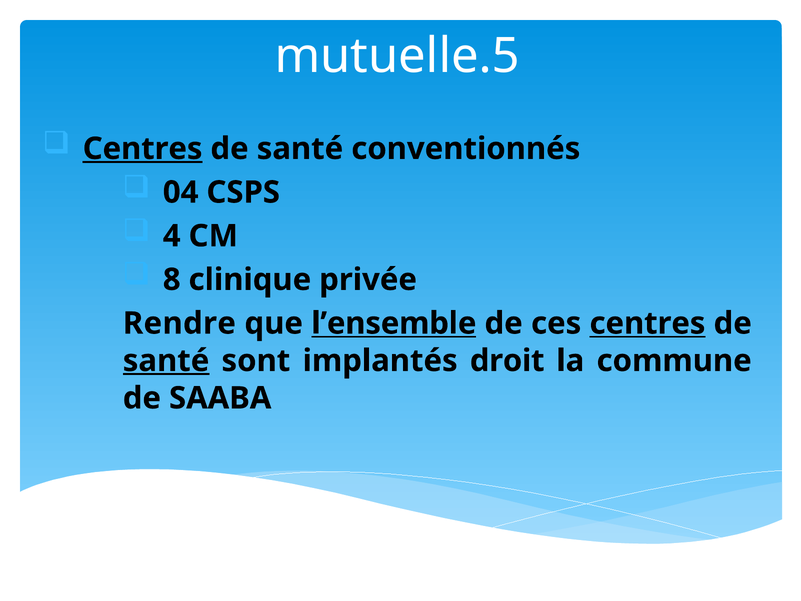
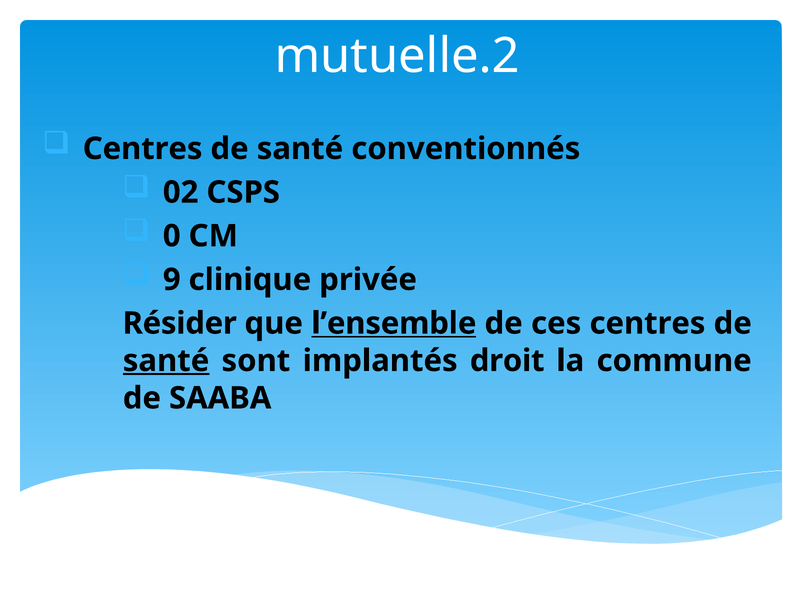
mutuelle.5: mutuelle.5 -> mutuelle.2 (397, 56)
Centres underline: present -> none (143, 149)
04: 04 -> 02 (181, 192)
4: 4 -> 0 (172, 236)
8: 8 -> 9 (172, 280)
Rendre: Rendre -> Résider (180, 323)
centres underline: present -> none (647, 323)
